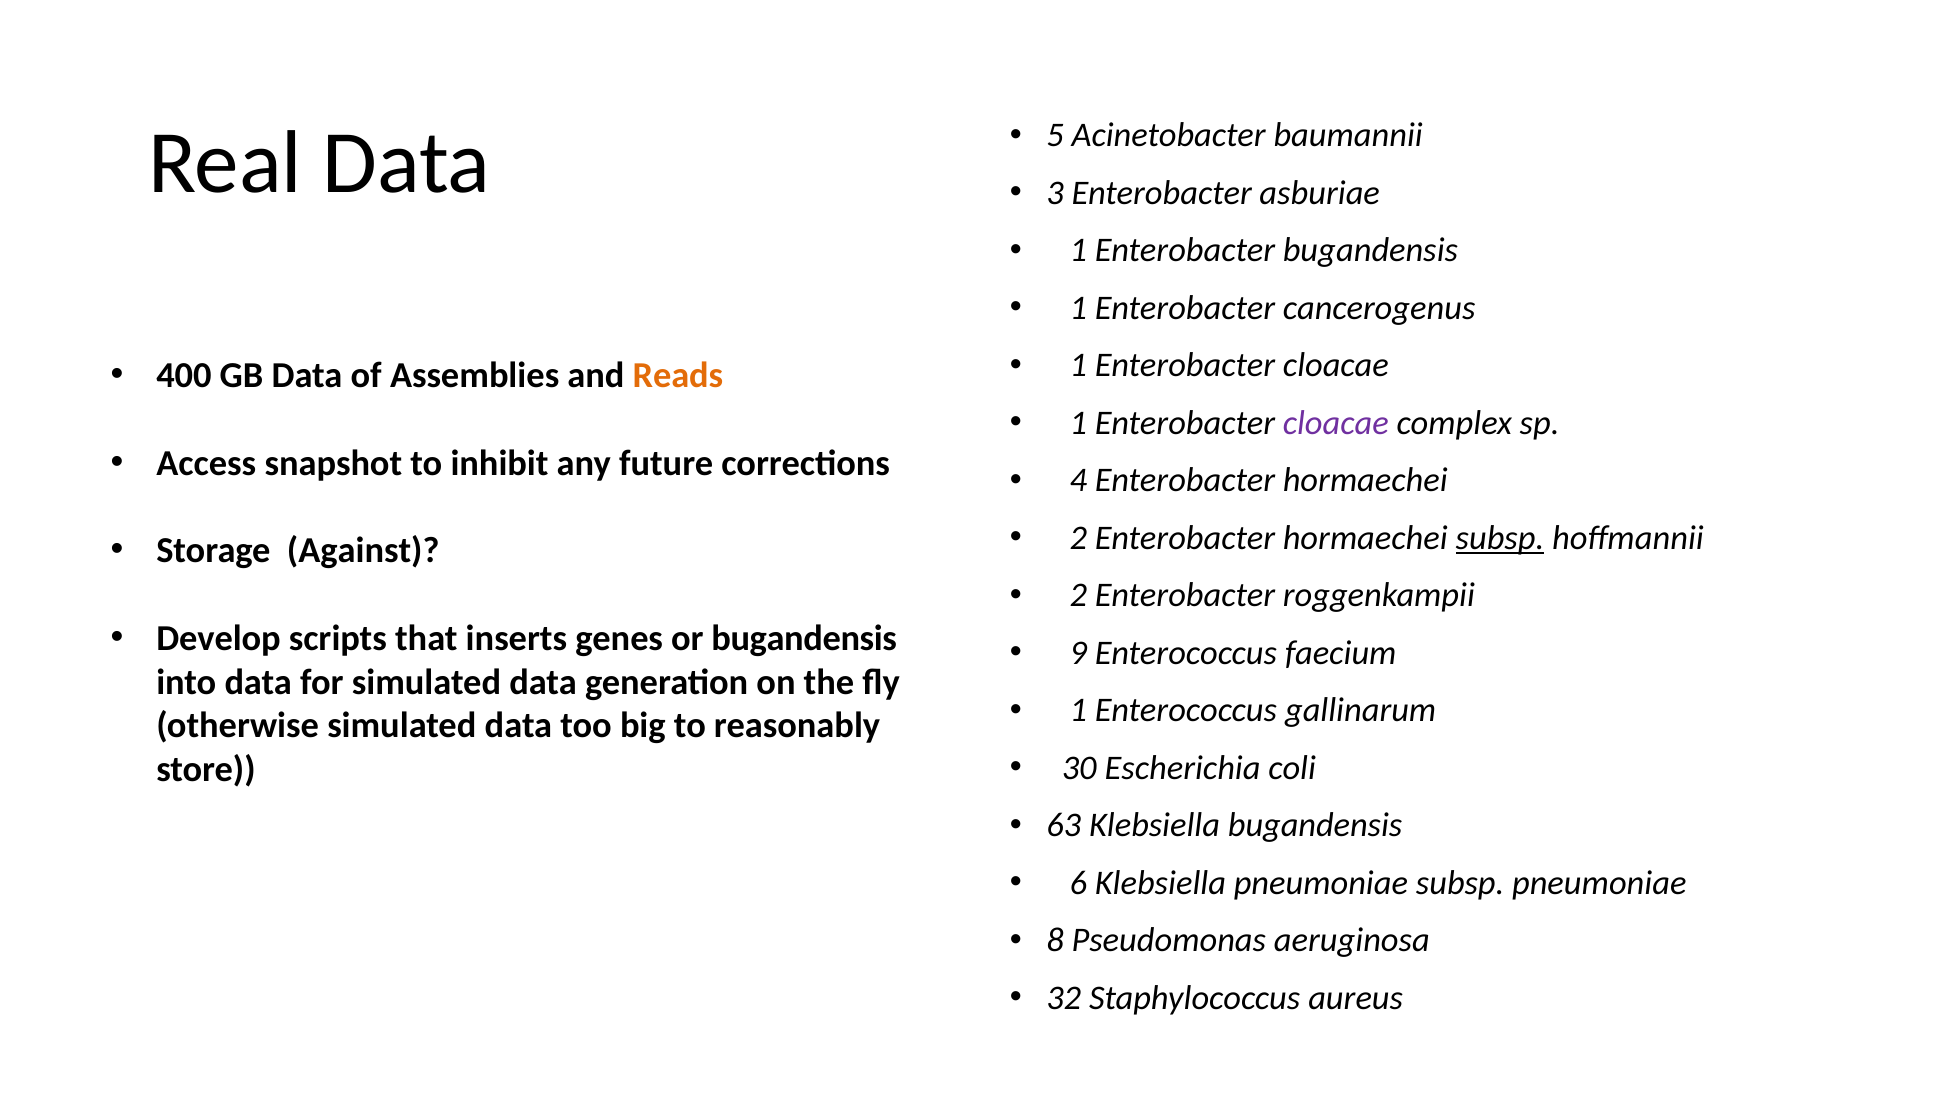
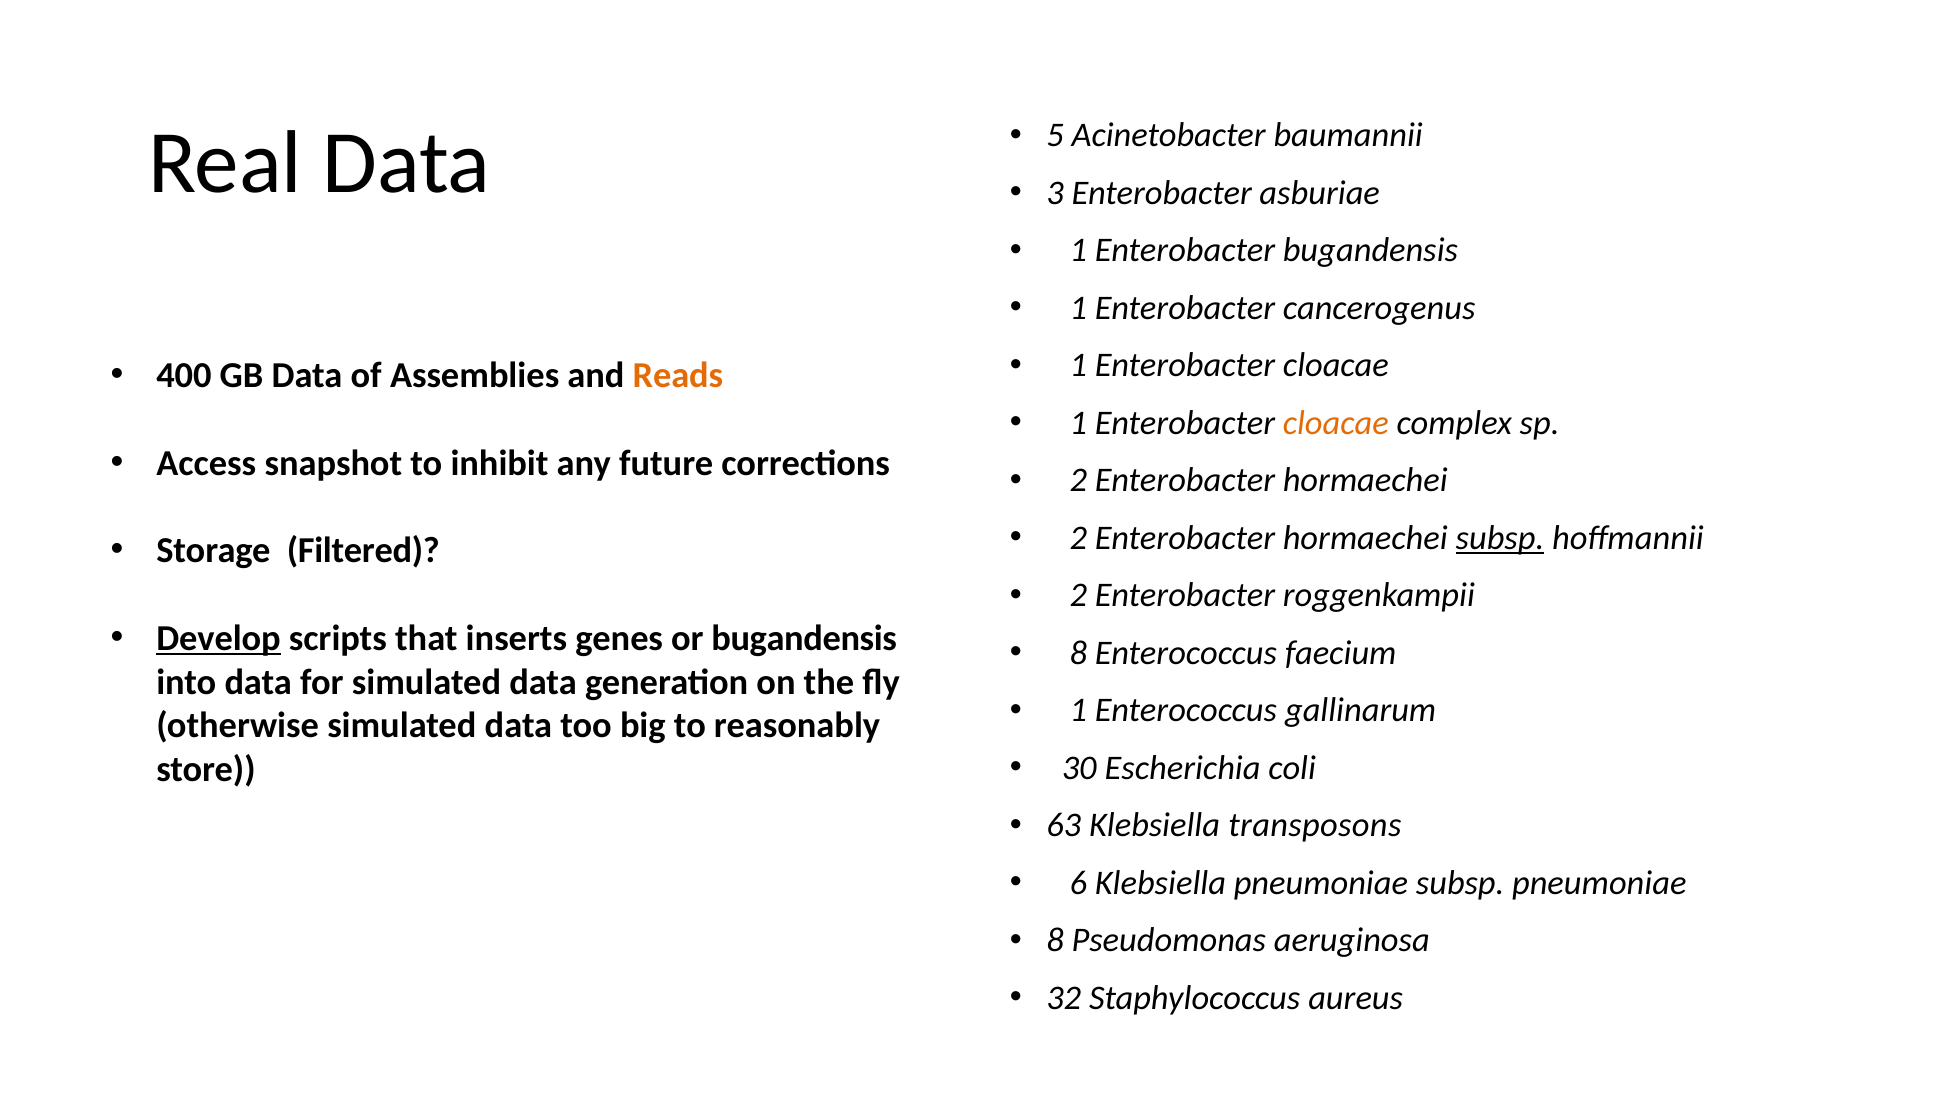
cloacae colour: purple -> orange (1336, 423)
4: 4 -> 2 (1078, 480)
Against: Against -> Filtered (363, 551)
Develop underline: none -> present (218, 638)
9: 9 -> 8 (1078, 652)
Klebsiella bugandensis: bugandensis -> transposons (1315, 825)
